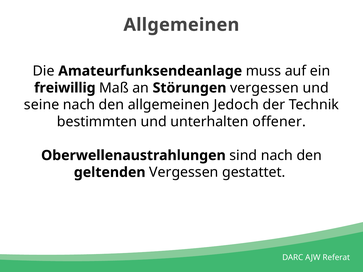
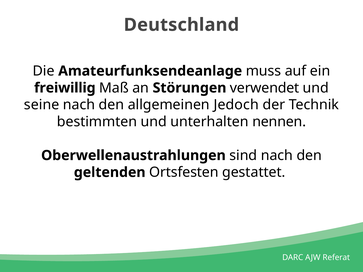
Allgemeinen: Allgemeinen -> Deutschland (181, 25)
Störungen vergessen: vergessen -> verwendet (265, 88)
offener: offener -> nennen (279, 122)
geltenden Vergessen: Vergessen -> Ortsfesten (184, 172)
